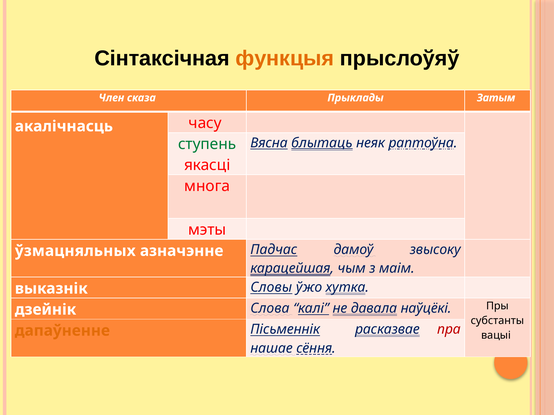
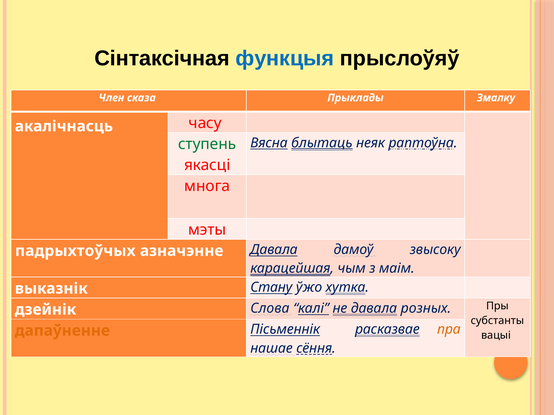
функцыя colour: orange -> blue (285, 58)
Затым: Затым -> Змалку (496, 98)
ўзмацняльных: ўзмацняльных -> падрыхтоўчых (75, 251)
азначэнне Падчас: Падчас -> Давала (274, 250)
Словы: Словы -> Стану (271, 288)
наўцёкі: наўцёкі -> розных (426, 309)
пра colour: red -> orange (449, 330)
